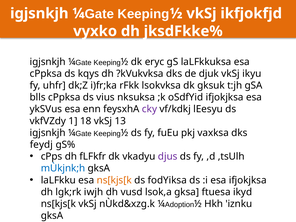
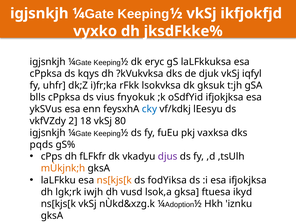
ikyu: ikyu -> iqfyl (252, 74)
nksuksa: nksuksa -> fnyokuk (136, 97)
cky colour: purple -> blue (150, 109)
1: 1 -> 2 (73, 121)
13: 13 -> 80 (120, 121)
feydj: feydj -> pqds (41, 145)
mÙkjnk;h colour: blue -> orange (63, 168)
